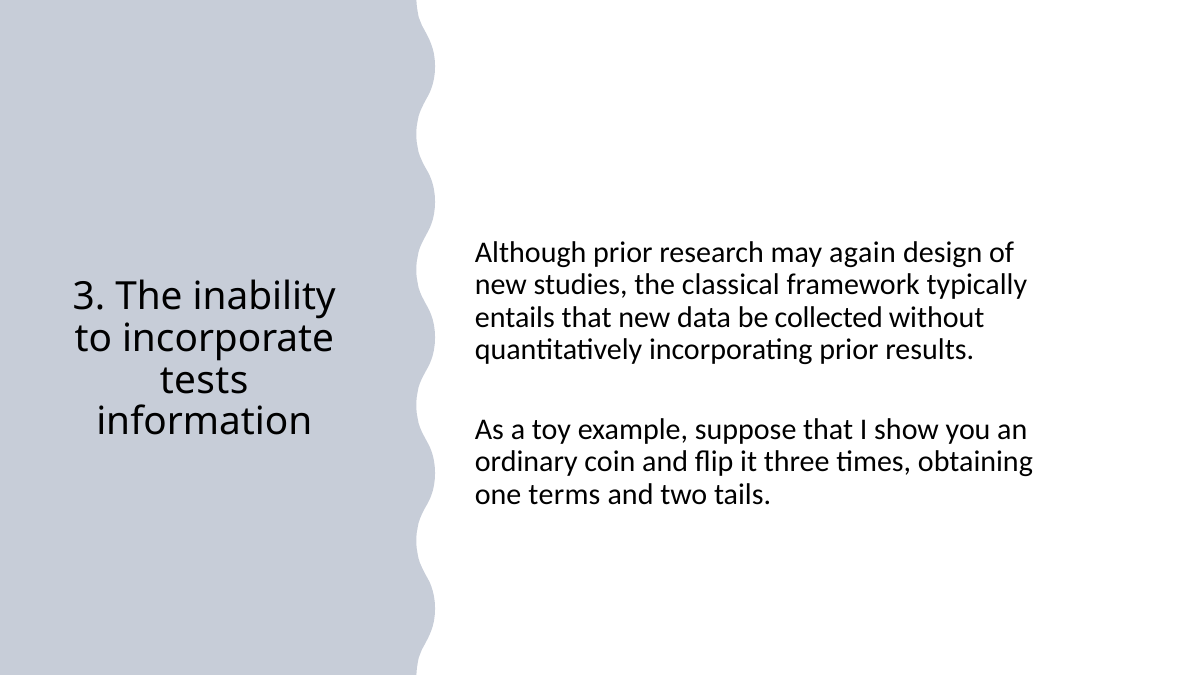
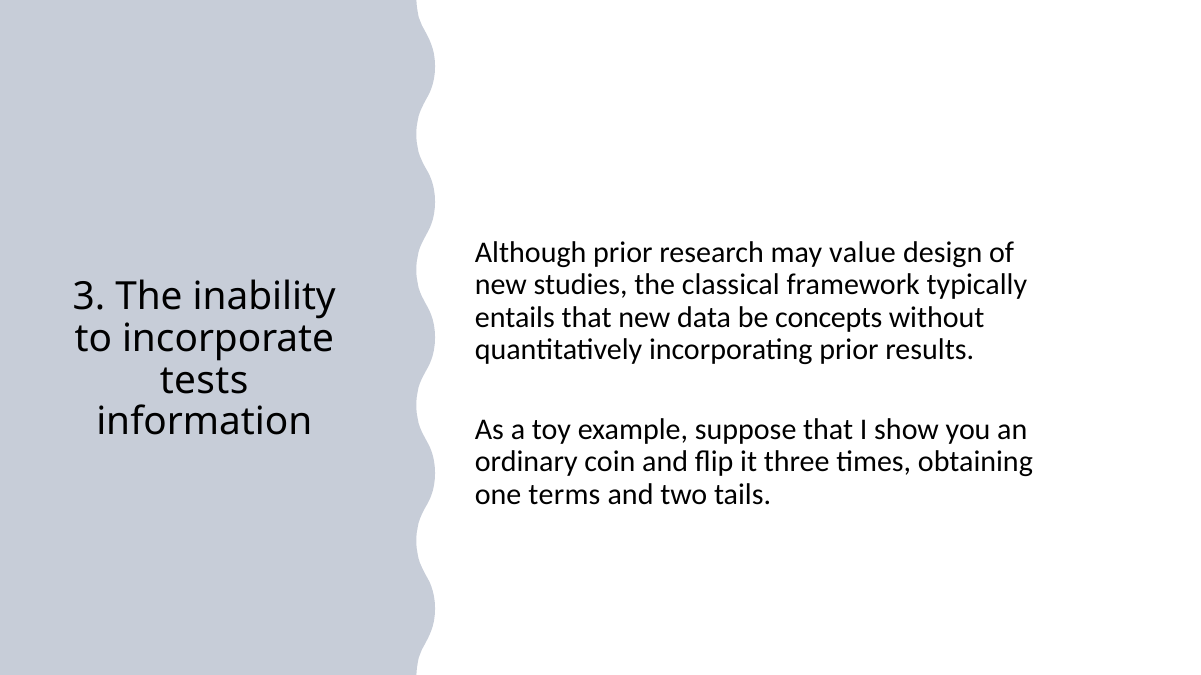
again: again -> value (862, 253)
collected: collected -> concepts (829, 317)
